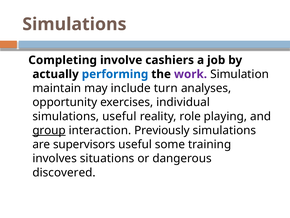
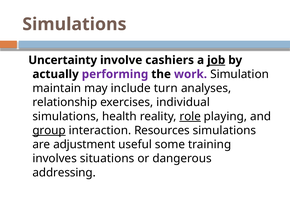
Completing: Completing -> Uncertainty (63, 60)
job underline: none -> present (216, 60)
performing colour: blue -> purple (115, 74)
opportunity: opportunity -> relationship (65, 102)
simulations useful: useful -> health (119, 116)
role underline: none -> present (190, 116)
Previously: Previously -> Resources (162, 130)
supervisors: supervisors -> adjustment (84, 144)
discovered: discovered -> addressing (64, 172)
